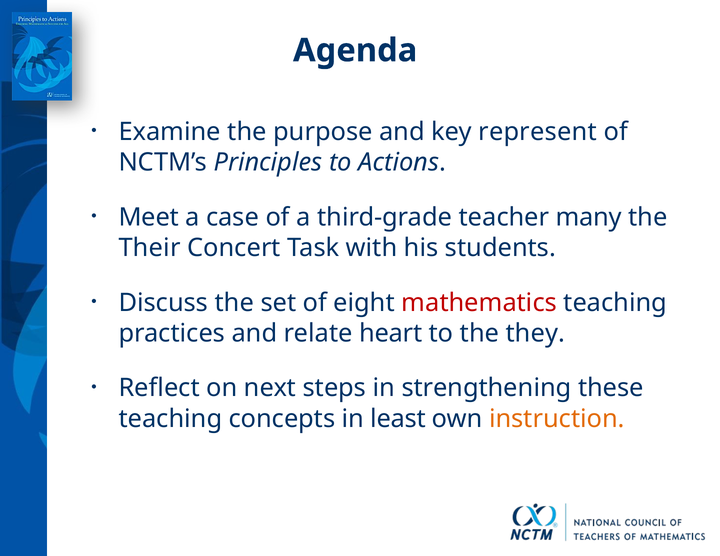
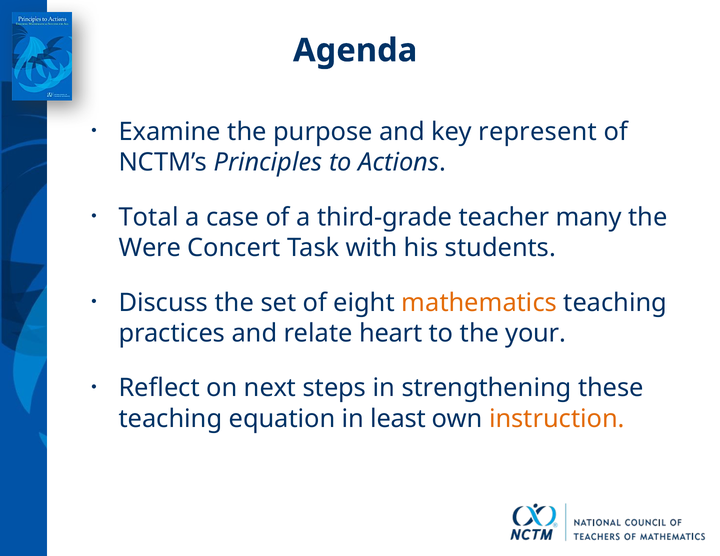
Meet: Meet -> Total (149, 217)
Their: Their -> Were (150, 248)
mathematics colour: red -> orange (479, 303)
they: they -> your (536, 333)
concepts: concepts -> equation (282, 419)
